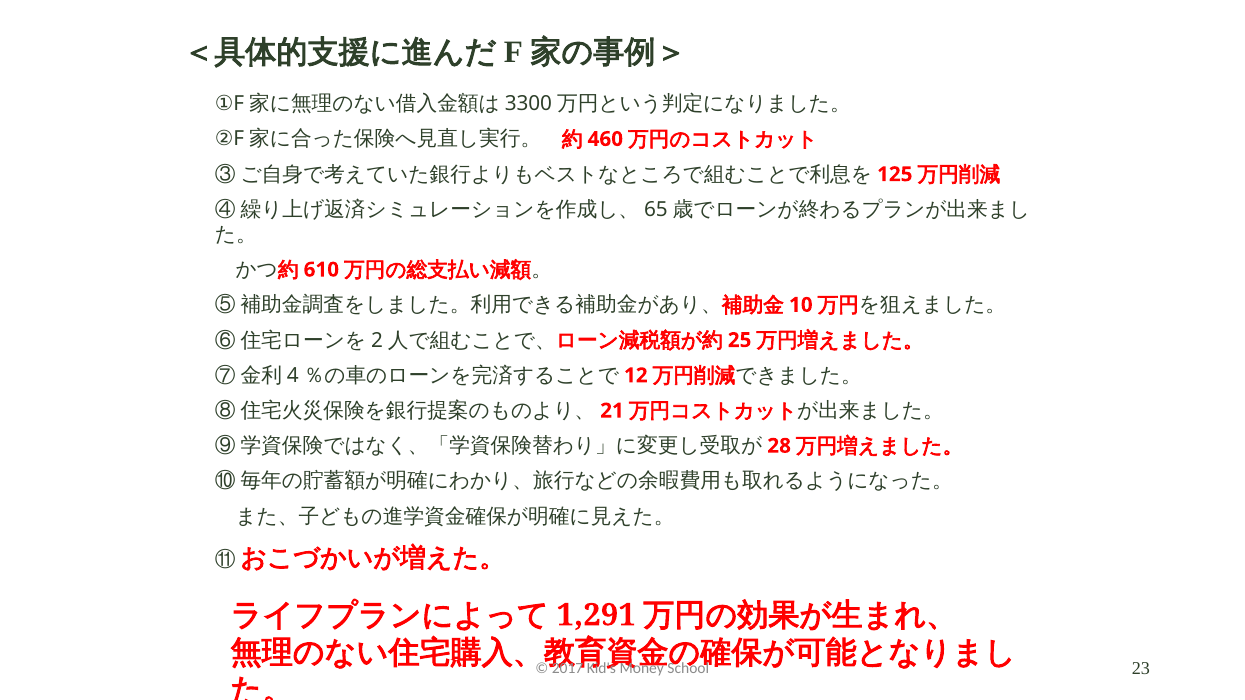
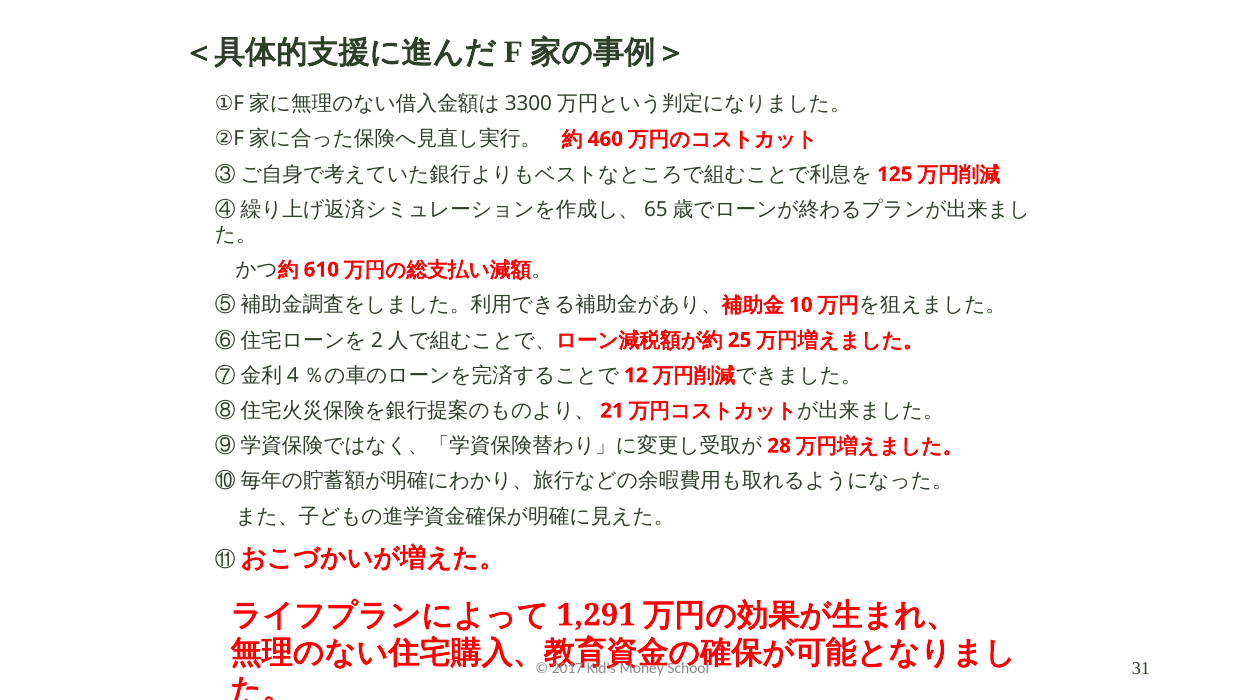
23: 23 -> 31 (1141, 669)
